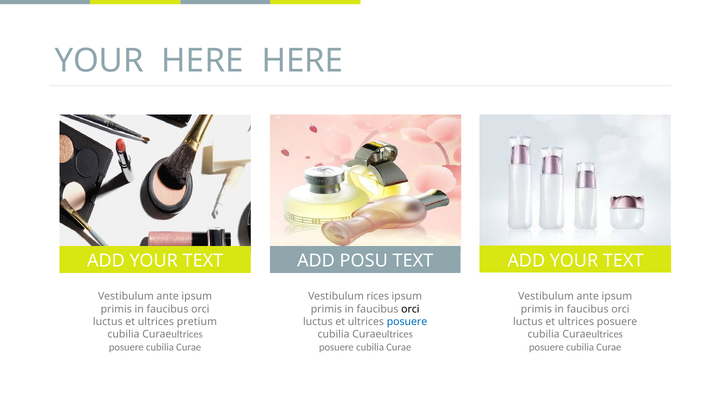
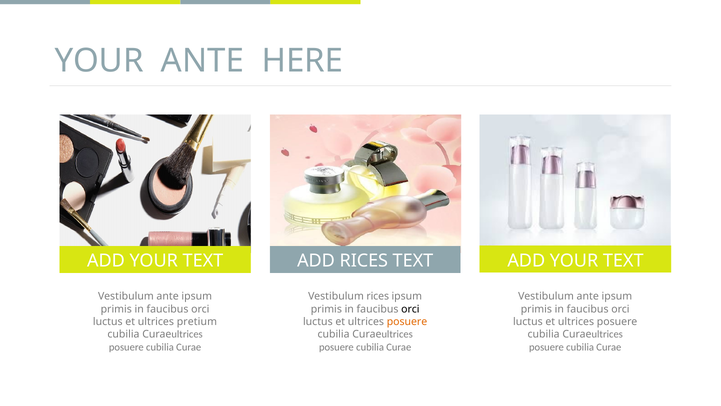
YOUR HERE: HERE -> ANTE (202, 61)
ADD POSU: POSU -> RICES (364, 261)
posuere colour: blue -> orange (407, 321)
